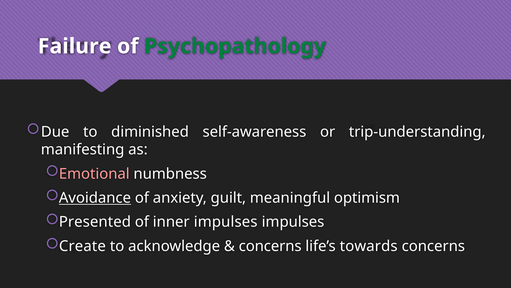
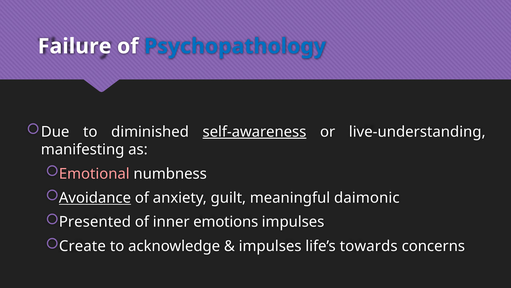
Psychopathology colour: green -> blue (235, 46)
self-awareness underline: none -> present (254, 131)
trip-understanding: trip-understanding -> live-understanding (417, 131)
optimism: optimism -> daimonic (367, 198)
inner impulses: impulses -> emotions (226, 222)
concerns: concerns -> impulses (270, 246)
